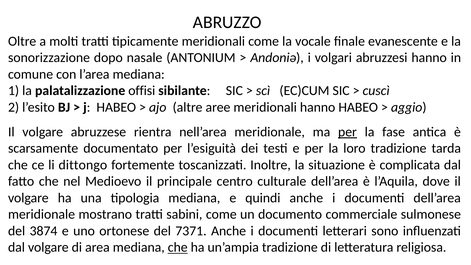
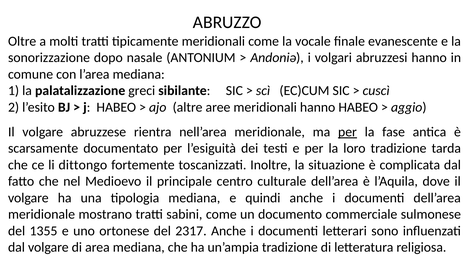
offisi: offisi -> greci (142, 91)
3874: 3874 -> 1355 (44, 231)
7371: 7371 -> 2317 (191, 231)
che underline: present -> none (178, 247)
